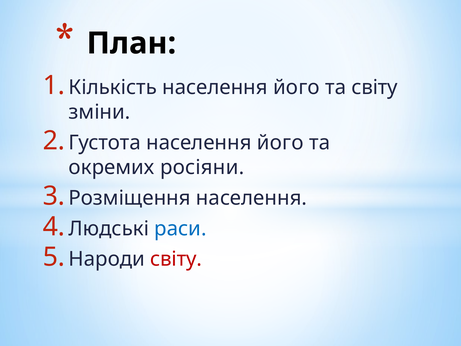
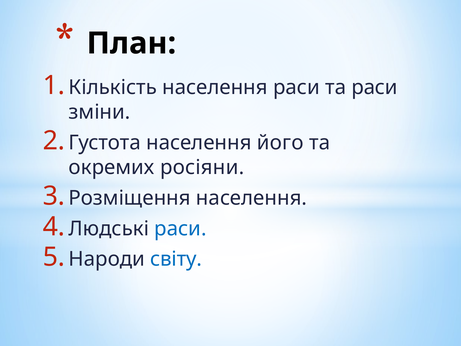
Кількість населення його: його -> раси (296, 87)
та світу: світу -> раси (375, 87)
світу colour: red -> blue (176, 259)
